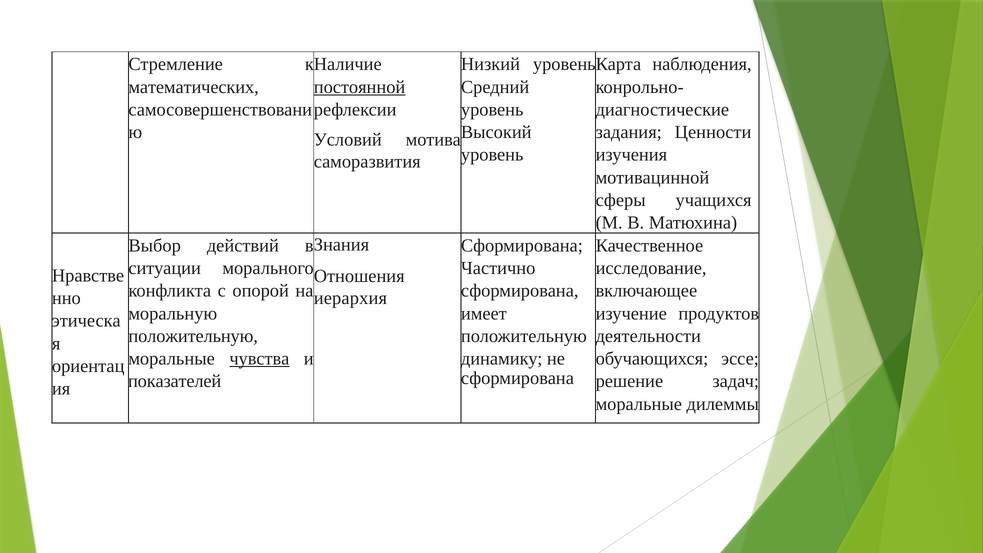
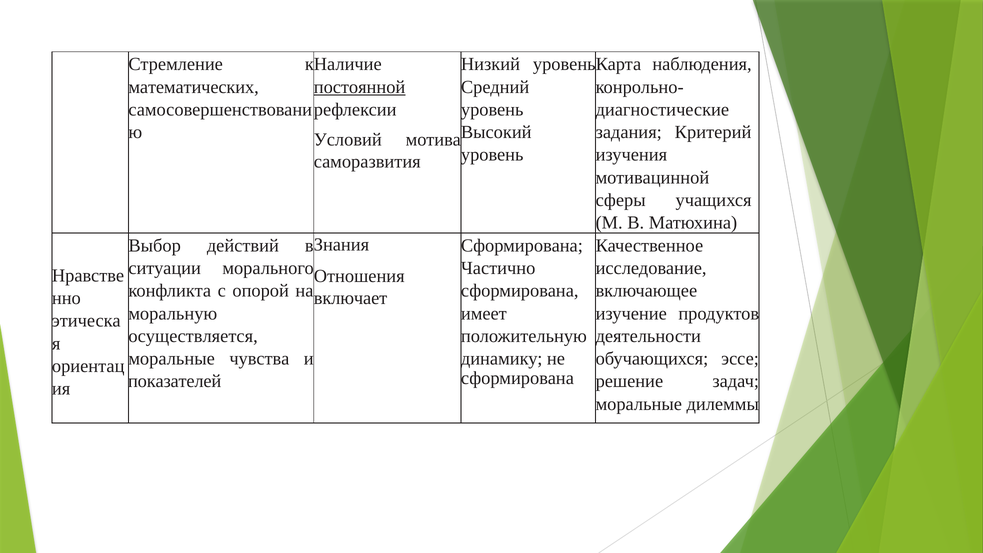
Ценности: Ценности -> Критерий (713, 132)
иерархия: иерархия -> включает (351, 298)
положительную: положительную -> осуществляется (193, 336)
чувства underline: present -> none (259, 359)
